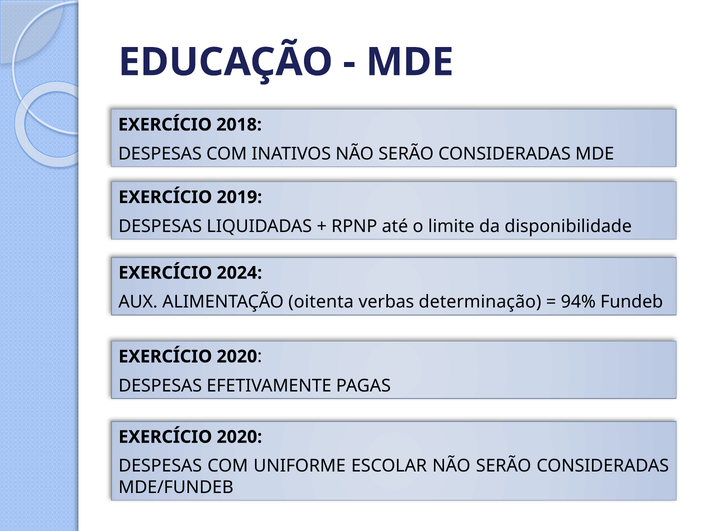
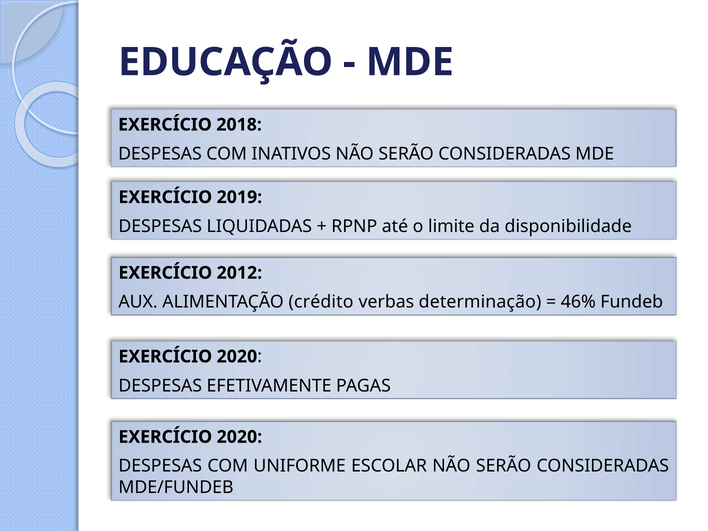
2024: 2024 -> 2012 (239, 273)
oitenta: oitenta -> crédito (321, 302)
94%: 94% -> 46% (578, 302)
